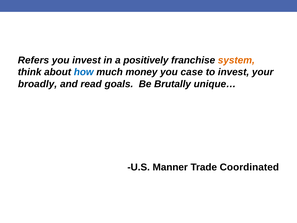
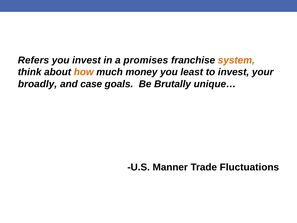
positively: positively -> promises (146, 60)
how colour: blue -> orange (84, 72)
case: case -> least (192, 72)
read: read -> case (91, 84)
Coordinated: Coordinated -> Fluctuations (249, 167)
